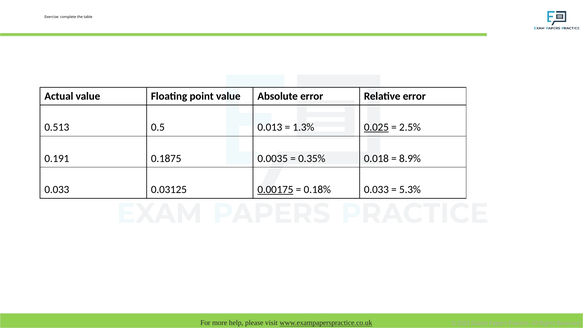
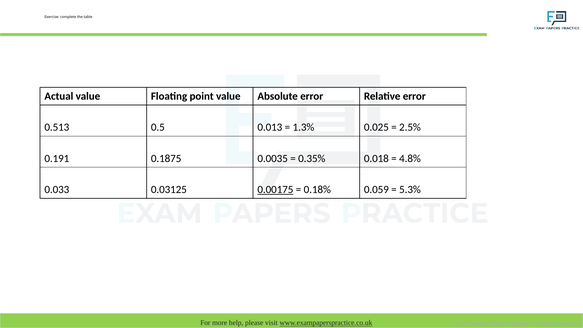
0.025 underline: present -> none (376, 127)
8.9%: 8.9% -> 4.8% (410, 158)
0.18% 0.033: 0.033 -> 0.059 (376, 190)
